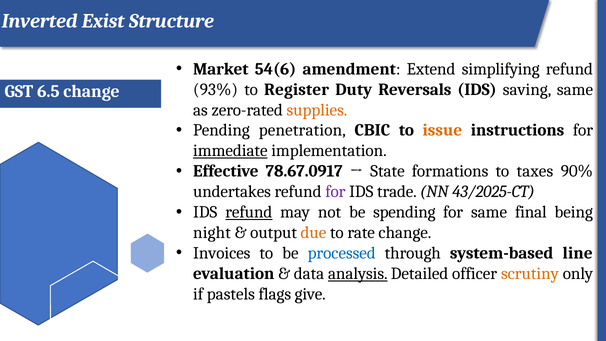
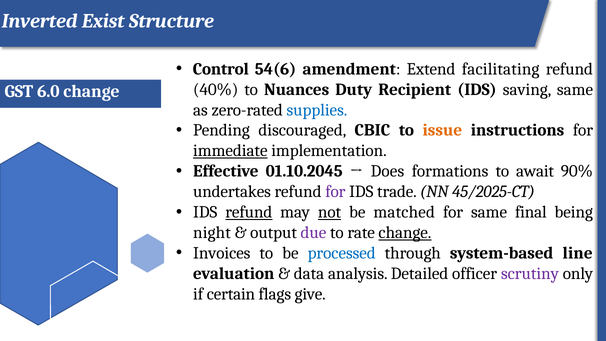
Market: Market -> Control (221, 69)
simplifying: simplifying -> facilitating (501, 69)
93%: 93% -> 40% (216, 89)
Register: Register -> Nuances (297, 89)
Reversals: Reversals -> Recipient (415, 89)
6.5: 6.5 -> 6.0 (48, 91)
supplies colour: orange -> blue (317, 110)
penetration: penetration -> discouraged (302, 130)
78.67.0917: 78.67.0917 -> 01.10.2045 (304, 171)
State: State -> Does (387, 171)
taxes: taxes -> await (535, 171)
43/2025-CT: 43/2025-CT -> 45/2025-CT (494, 192)
not underline: none -> present (330, 212)
spending: spending -> matched (404, 212)
due colour: orange -> purple (313, 233)
change underline: none -> present (405, 233)
analysis underline: present -> none (358, 274)
scrutiny colour: orange -> purple (530, 274)
pastels: pastels -> certain (231, 294)
